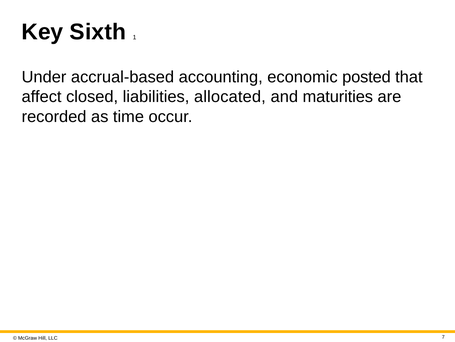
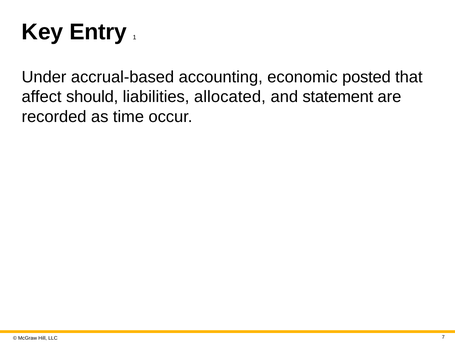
Sixth: Sixth -> Entry (98, 32)
closed: closed -> should (92, 97)
maturities: maturities -> statement (338, 97)
